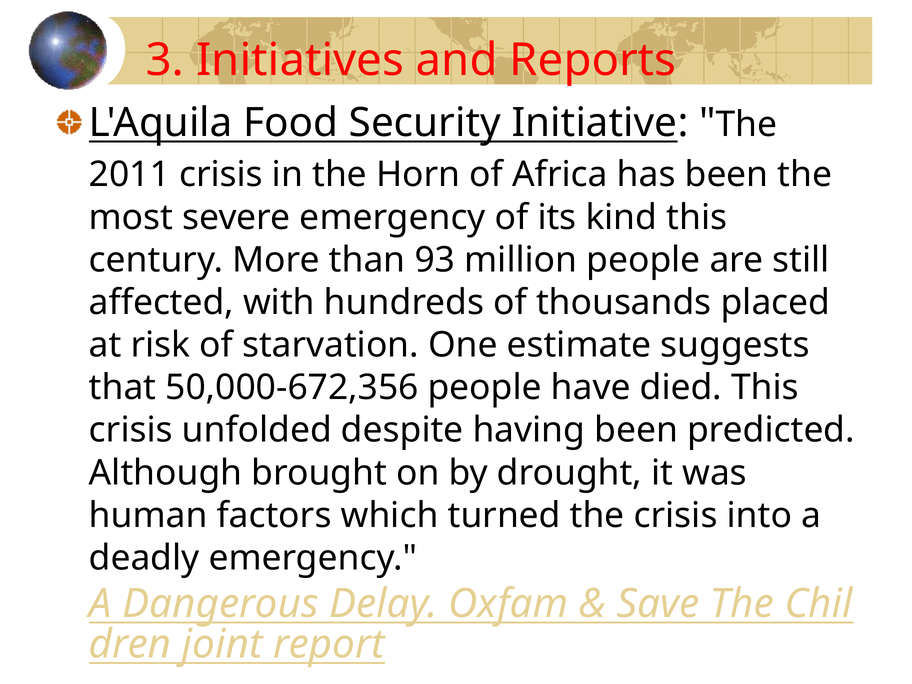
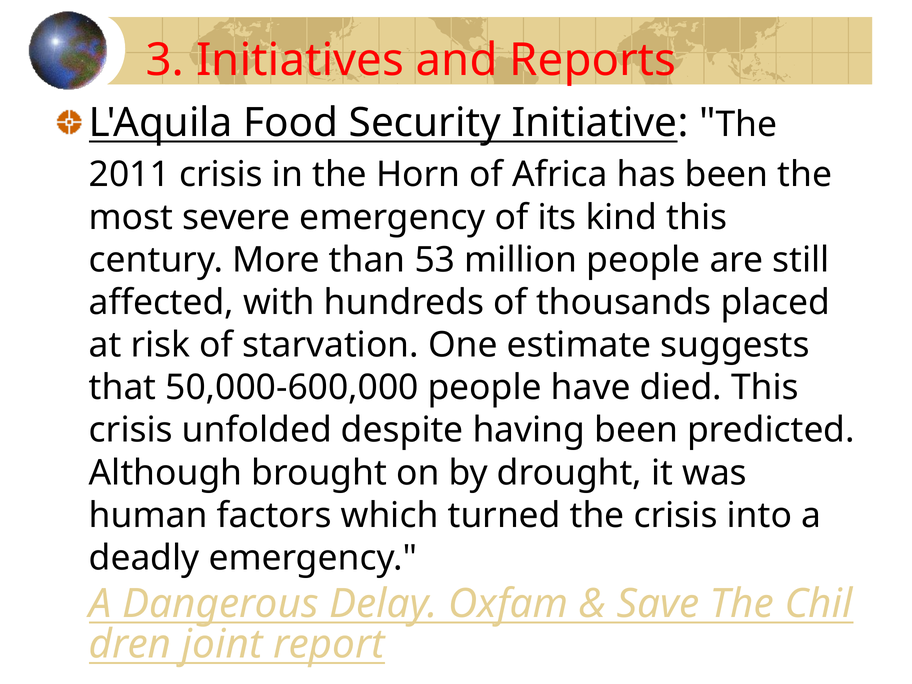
93: 93 -> 53 (435, 260)
50,000-672,356: 50,000-672,356 -> 50,000-600,000 (292, 388)
